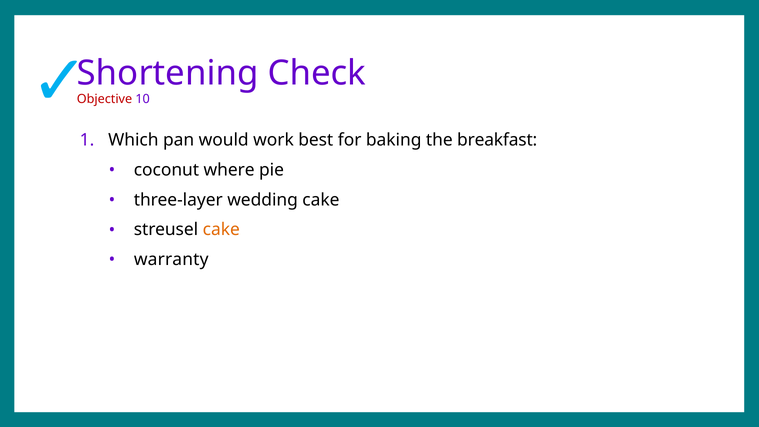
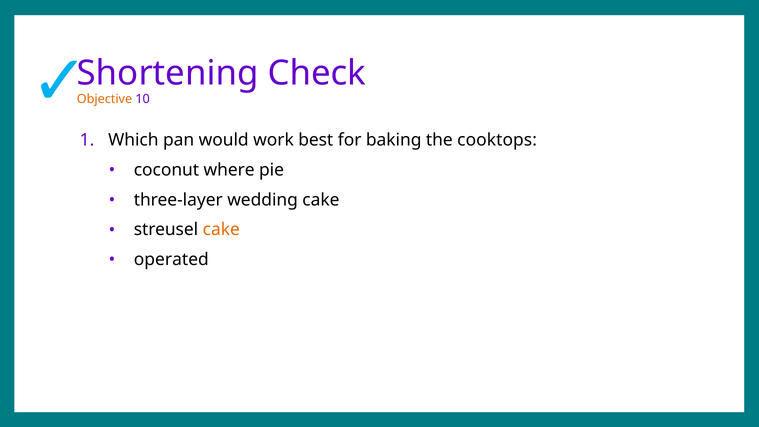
Objective colour: red -> orange (104, 99)
breakfast: breakfast -> cooktops (497, 140)
warranty: warranty -> operated (171, 260)
